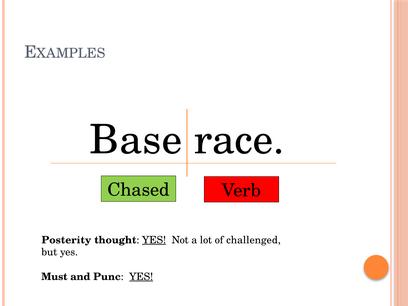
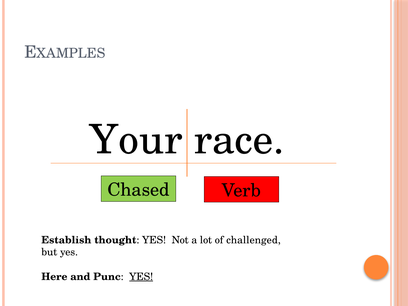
Base: Base -> Your (136, 140)
Posterity: Posterity -> Establish (66, 240)
YES underline: present -> none (154, 240)
Must: Must -> Here (54, 277)
